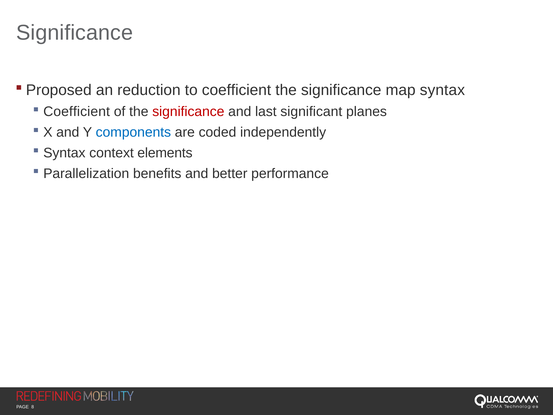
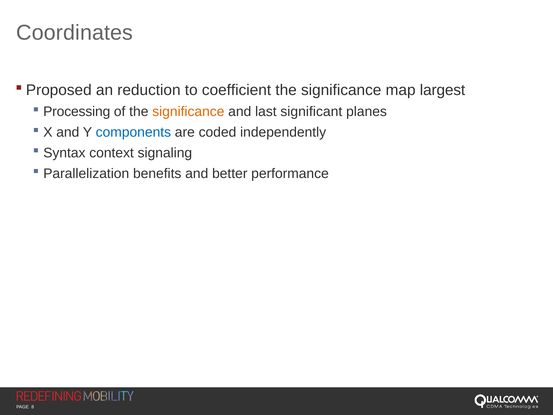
Significance: Significance -> Coordinates (75, 33)
map syntax: syntax -> largest (443, 90)
Coefficient: Coefficient -> Processing (77, 112)
significance colour: red -> orange (188, 112)
elements: elements -> signaling (165, 153)
